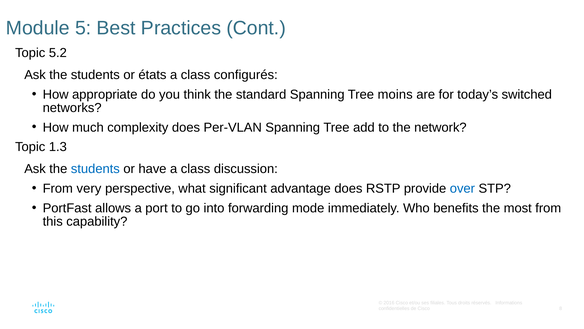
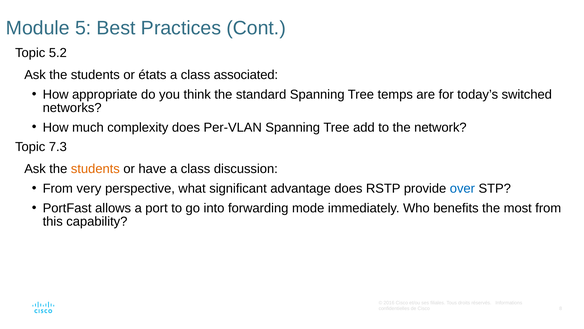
configurés: configurés -> associated (246, 75)
moins: moins -> temps (395, 94)
1.3: 1.3 -> 7.3 (58, 147)
students colour: blue -> orange (95, 169)
